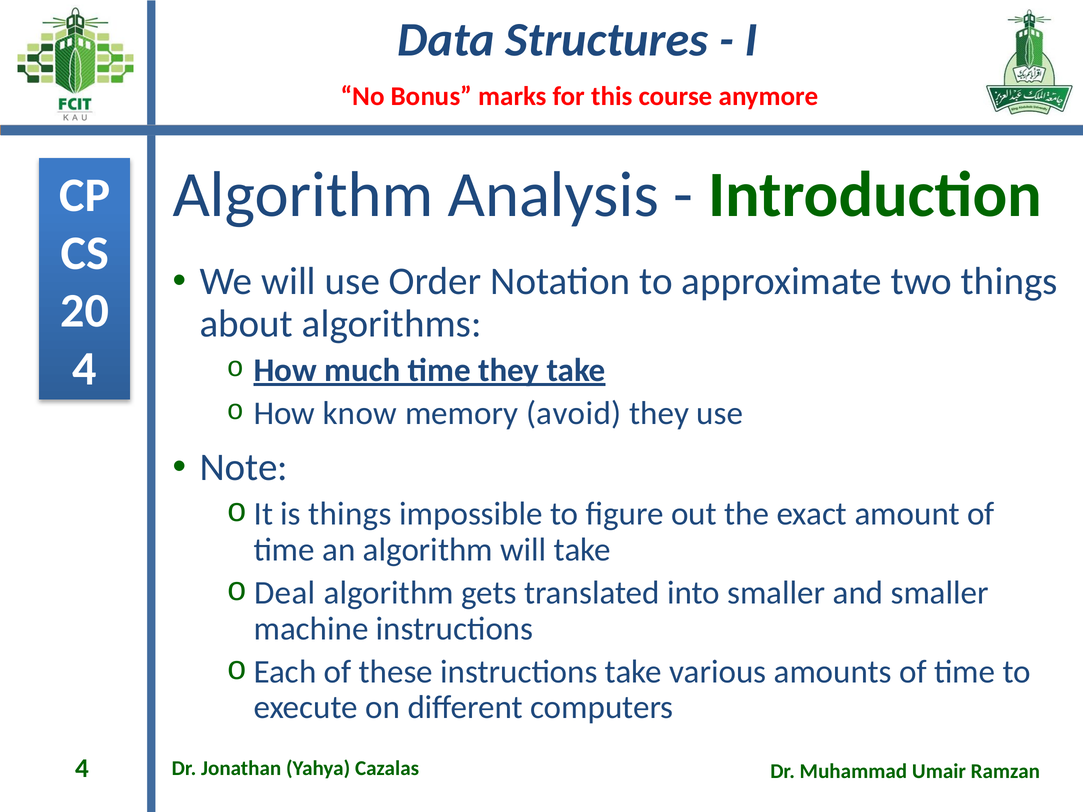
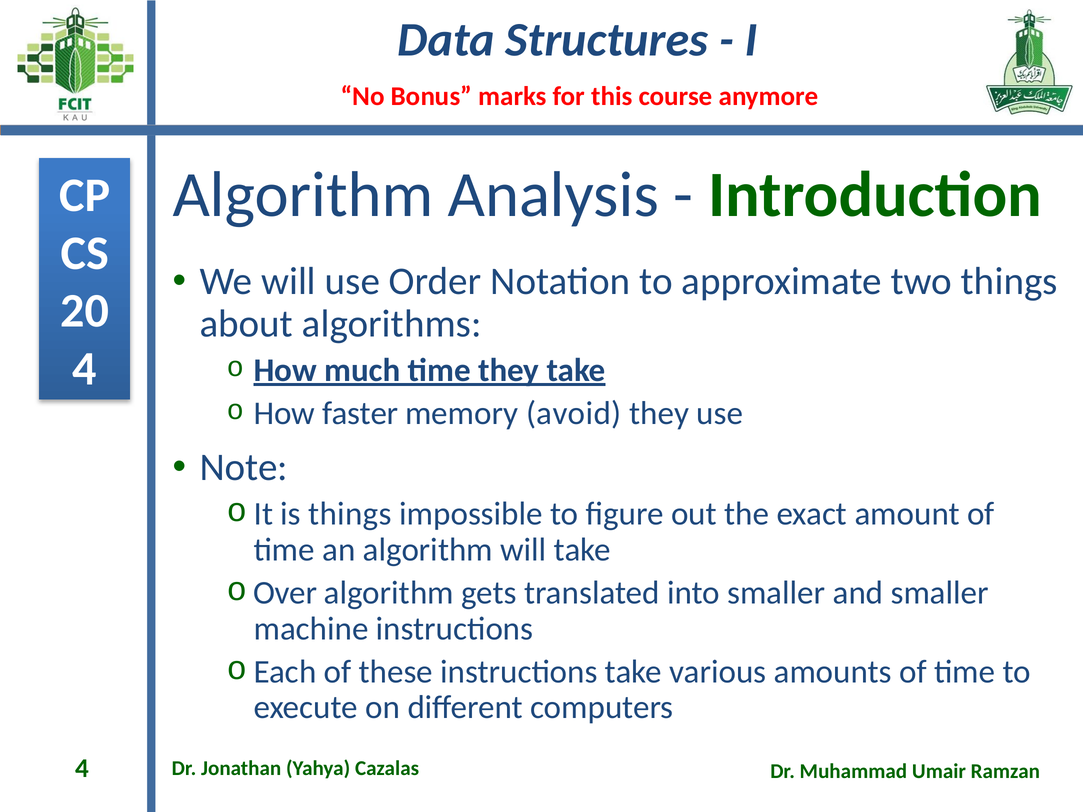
know: know -> faster (360, 414)
Deal: Deal -> Over (285, 593)
